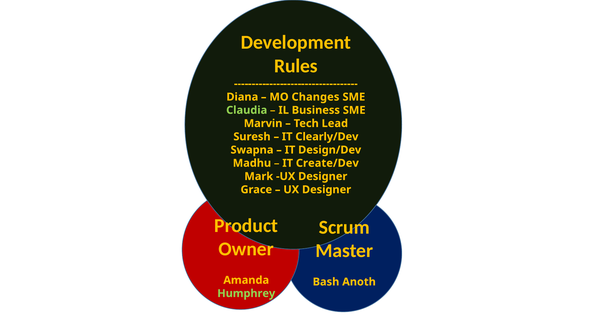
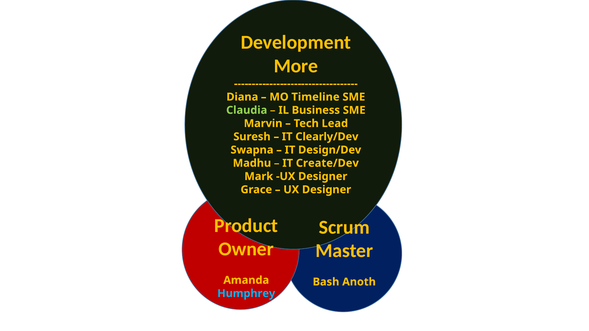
Rules: Rules -> More (296, 66)
Changes: Changes -> Timeline (315, 97)
Humphrey colour: light green -> light blue (246, 294)
